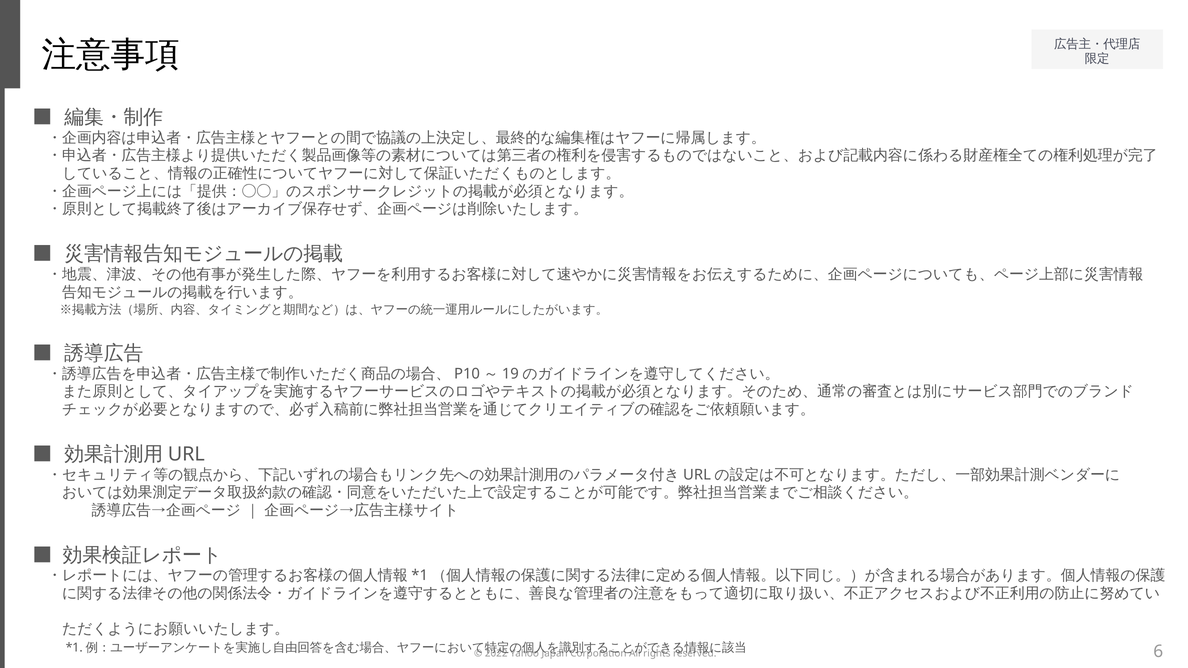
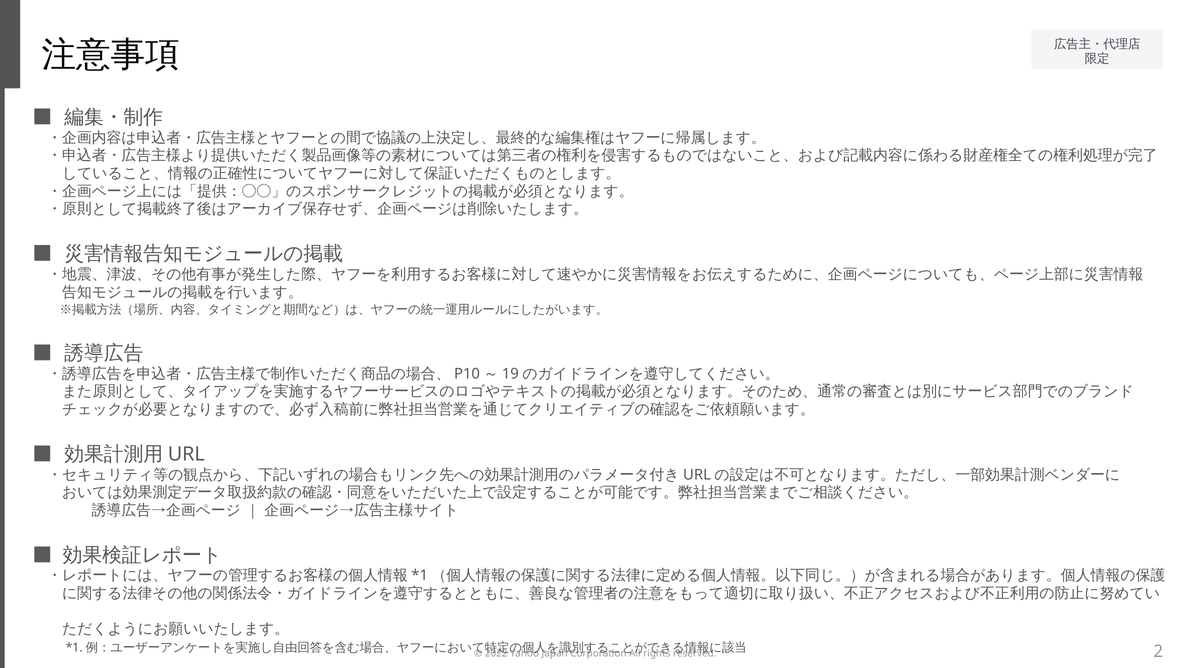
6: 6 -> 2 (1158, 652)
